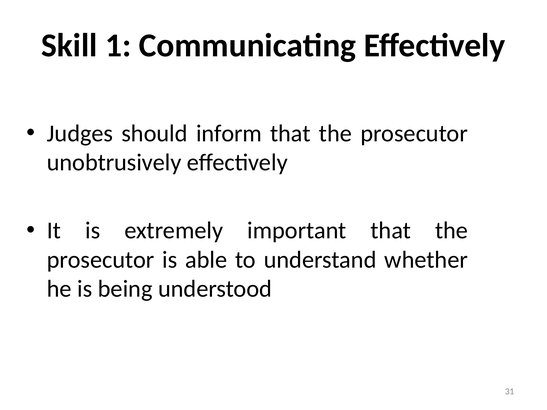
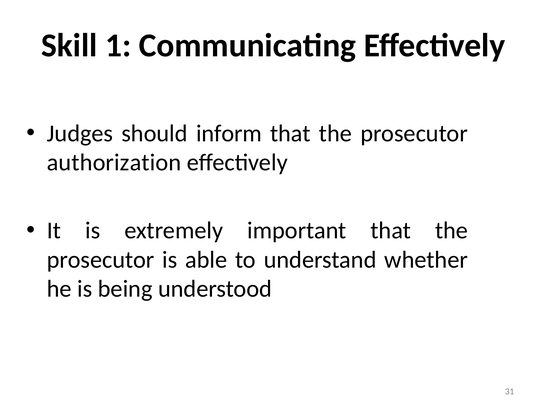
unobtrusively: unobtrusively -> authorization (114, 163)
